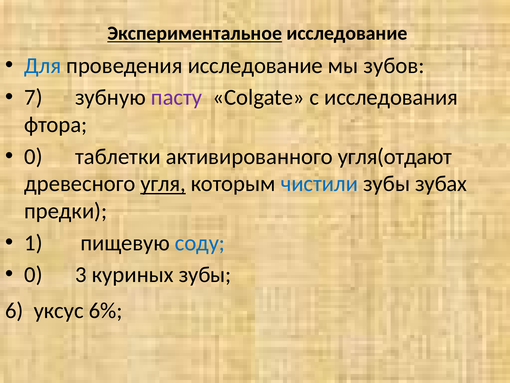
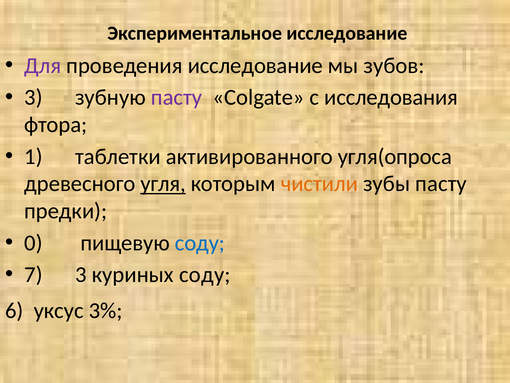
Экспериментальное underline: present -> none (195, 33)
Для colour: blue -> purple (43, 66)
7: 7 -> 3 (33, 97)
0: 0 -> 1 (33, 156)
угля(отдают: угля(отдают -> угля(опроса (395, 156)
чистили colour: blue -> orange (319, 184)
зубы зубах: зубах -> пасту (441, 184)
1: 1 -> 0 (33, 243)
0: 0 -> 7 (33, 274)
куриных зубы: зубы -> соду (205, 274)
6%: 6% -> 3% (106, 310)
